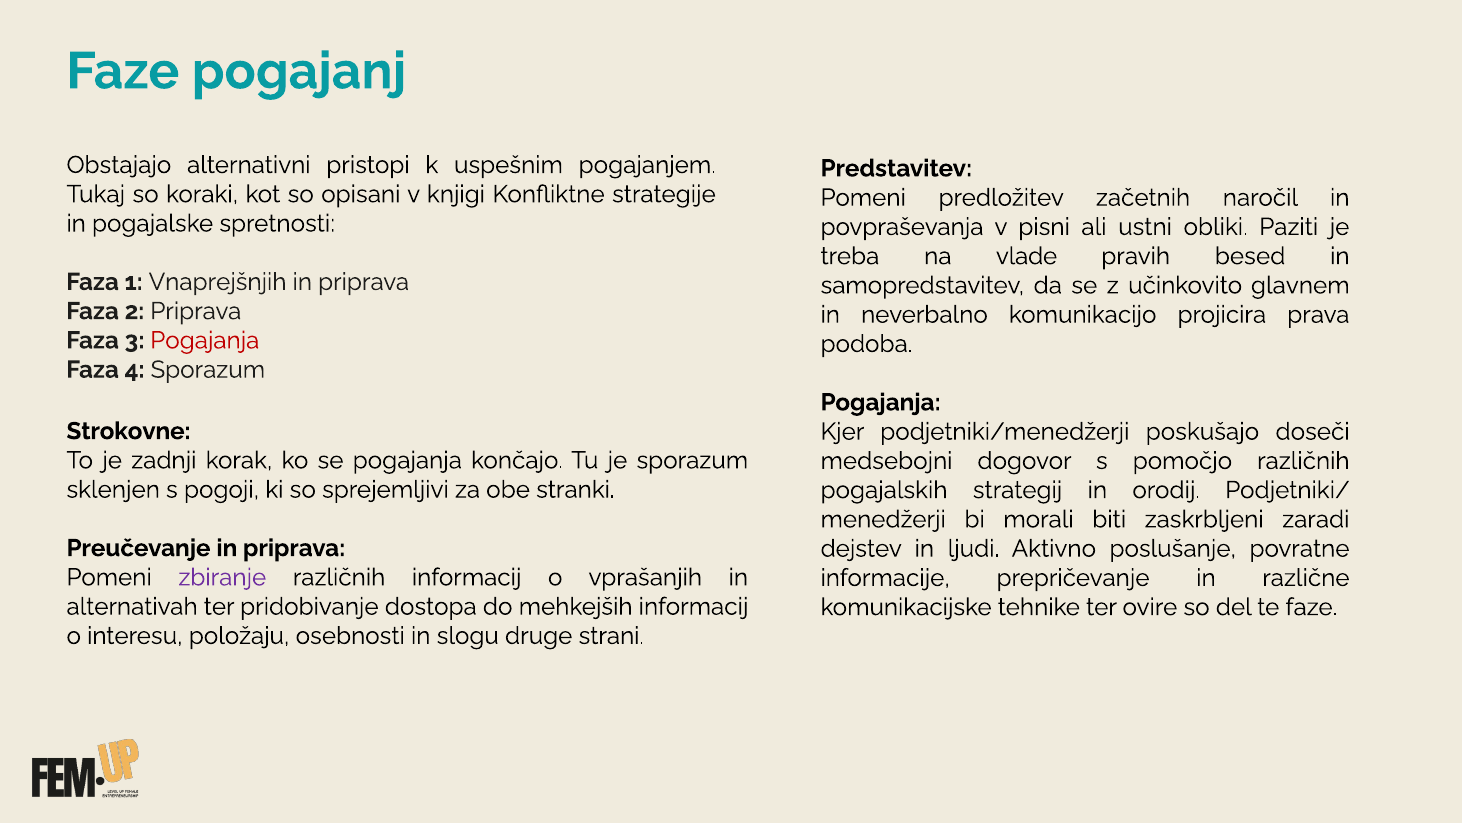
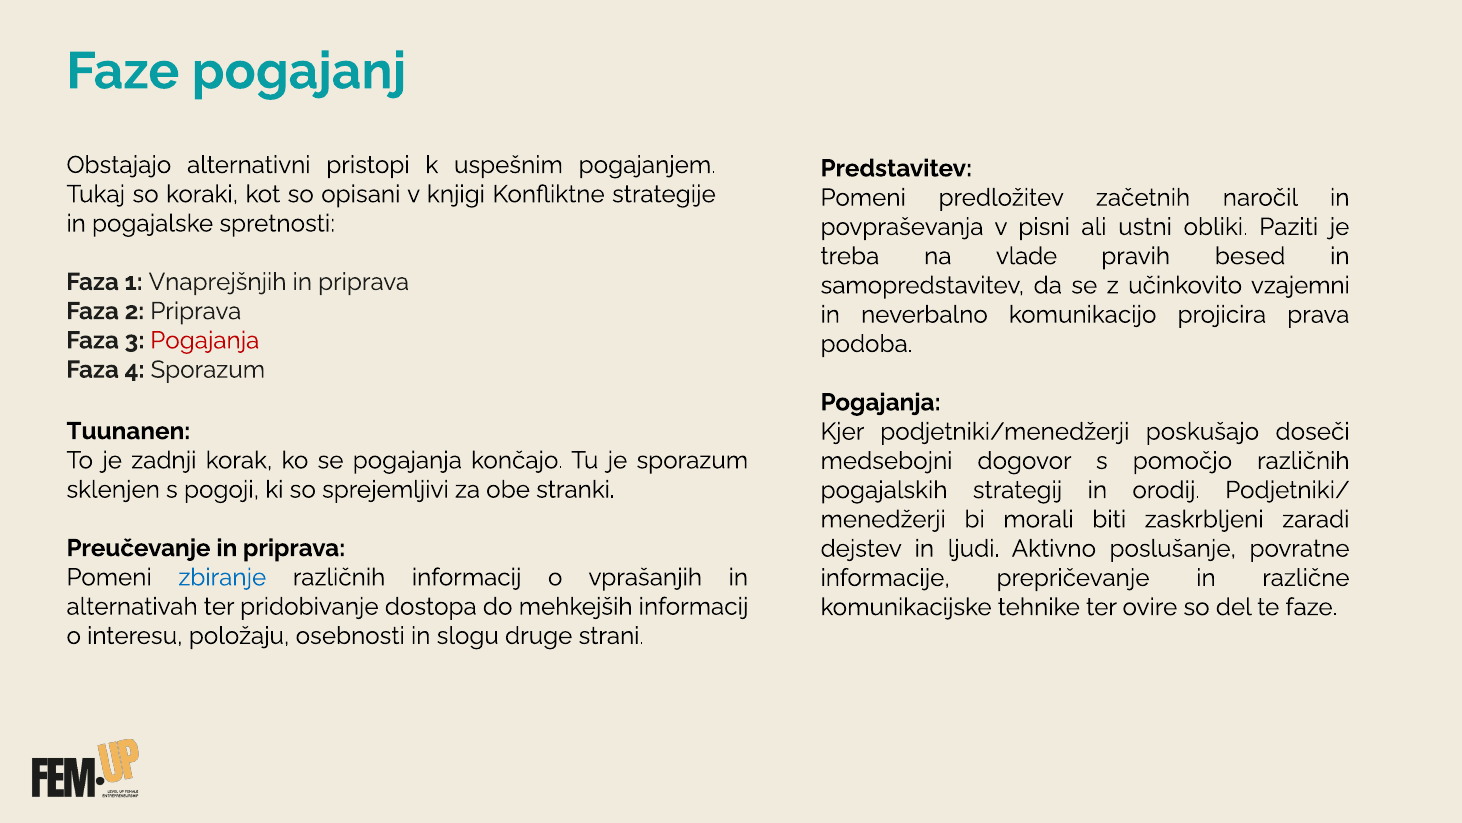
glavnem: glavnem -> vzajemni (1300, 285)
Strokovne: Strokovne -> Tuunanen (128, 431)
zbiranje colour: purple -> blue (222, 577)
